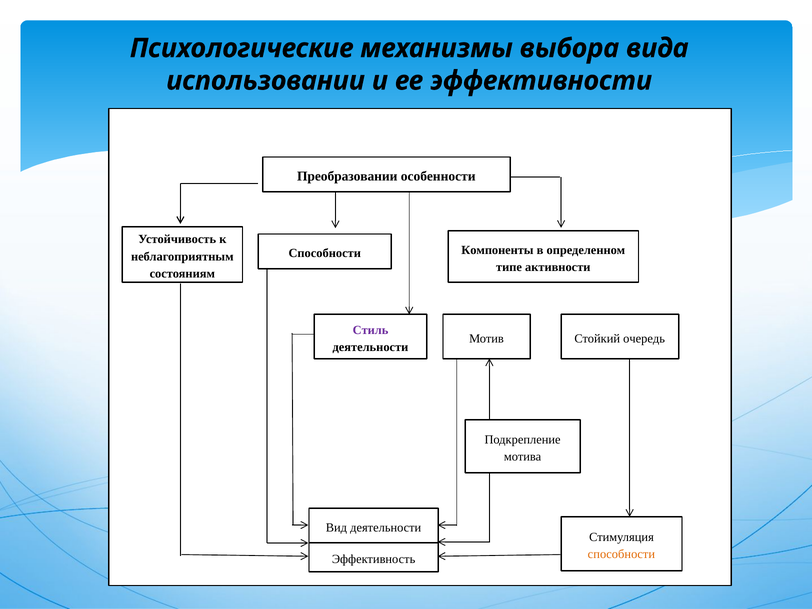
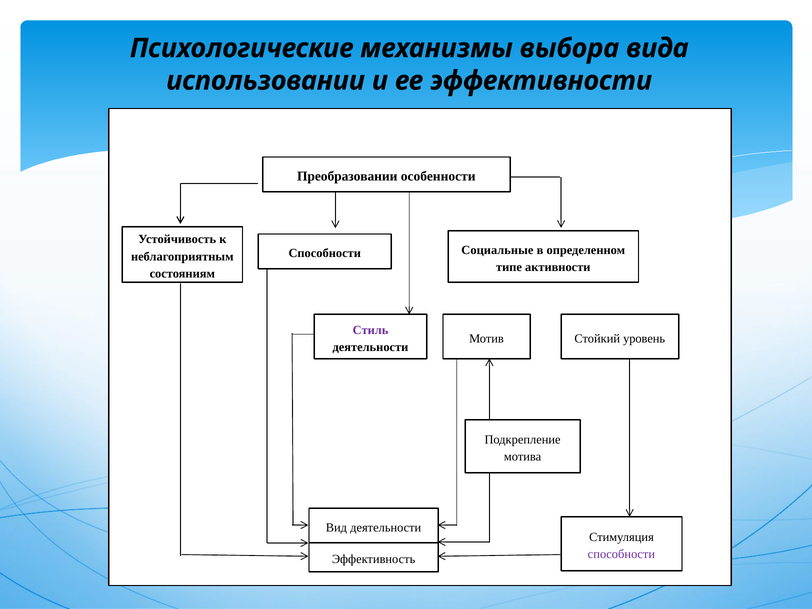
Компоненты: Компоненты -> Социальные (497, 250)
очередь: очередь -> уровень (644, 338)
способности colour: orange -> purple (621, 554)
